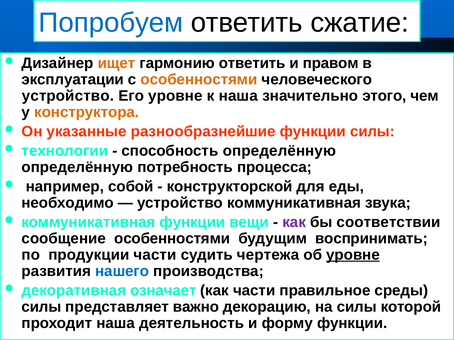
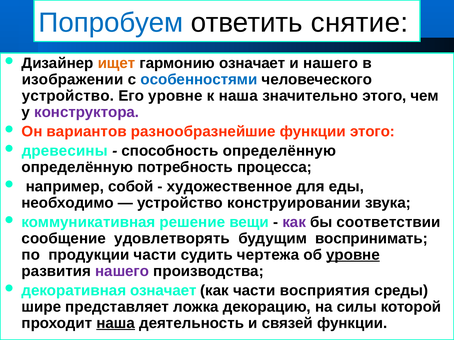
сжатие: сжатие -> снятие (359, 23)
гармонию ответить: ответить -> означает (252, 63)
и правом: правом -> нашего (331, 63)
эксплуатации: эксплуатации -> изображении (73, 80)
особенностями colour: orange -> blue (199, 80)
конструктора colour: orange -> purple (87, 112)
указанные: указанные -> вариантов (87, 132)
функции силы: силы -> этого (372, 132)
технологии: технологии -> древесины (65, 151)
конструкторской: конструкторской -> художественное (230, 187)
устройство коммуникативная: коммуникативная -> конструировании (294, 203)
коммуникативная функции: функции -> решение (192, 222)
сообщение особенностями: особенностями -> удовлетворять (172, 239)
нашего colour: blue -> purple (122, 271)
правильное: правильное -> восприятия (325, 291)
силы: силы -> шире (41, 307)
важно: важно -> ложка (196, 307)
наша underline: none -> present (116, 323)
форму: форму -> связей (287, 323)
